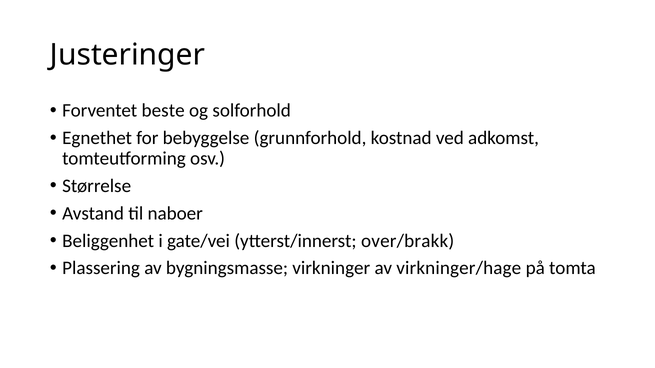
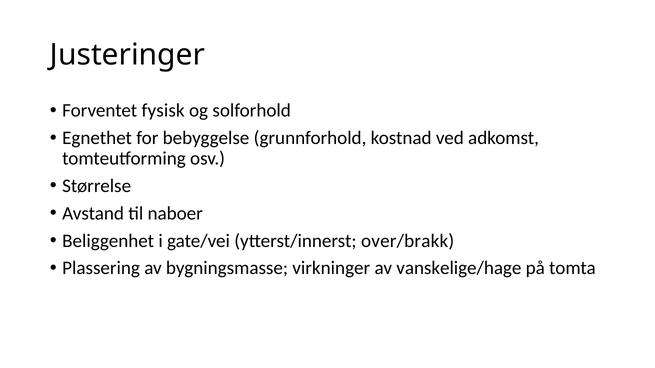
beste: beste -> fysisk (163, 111)
virkninger/hage: virkninger/hage -> vanskelige/hage (459, 268)
